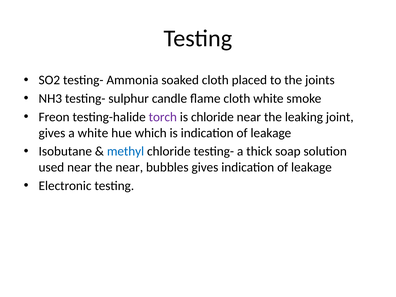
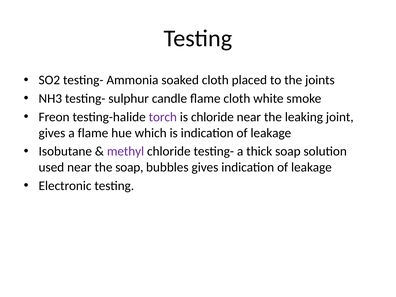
a white: white -> flame (93, 133)
methyl colour: blue -> purple (126, 151)
the near: near -> soap (129, 167)
